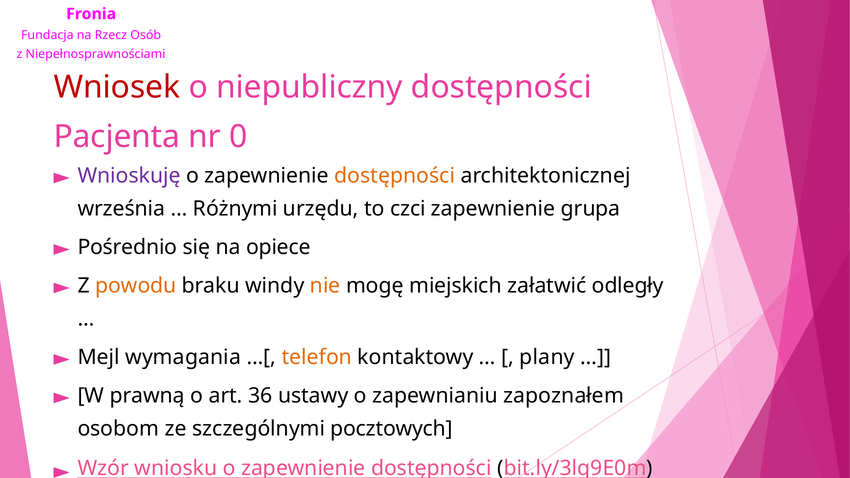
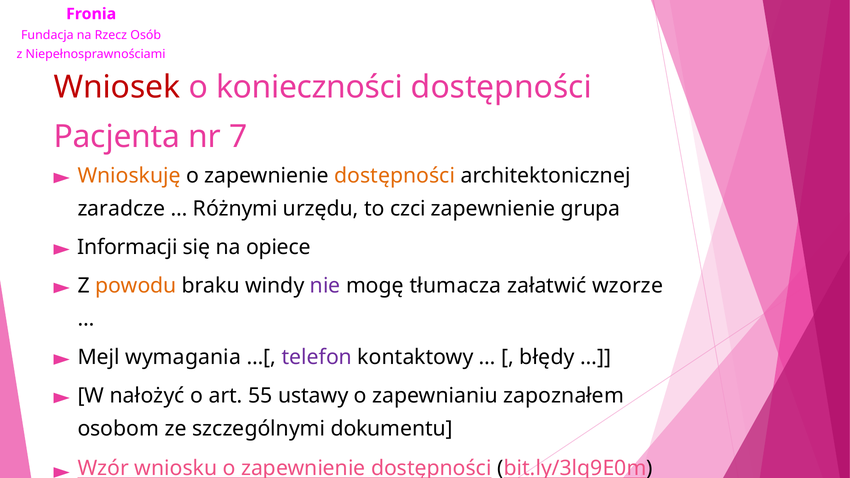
niepubliczny: niepubliczny -> konieczności (309, 87)
0: 0 -> 7 (238, 137)
Wnioskuję colour: purple -> orange (129, 176)
września: września -> zaradcze (121, 209)
Pośrednio: Pośrednio -> Informacji (127, 247)
nie colour: orange -> purple (325, 286)
miejskich: miejskich -> tłumacza (455, 286)
odległy: odległy -> wzorze (628, 286)
telefon colour: orange -> purple (317, 357)
plany: plany -> błędy (547, 357)
prawną: prawną -> nałożyć (147, 396)
36: 36 -> 55 (260, 396)
pocztowych: pocztowych -> dokumentu (392, 429)
